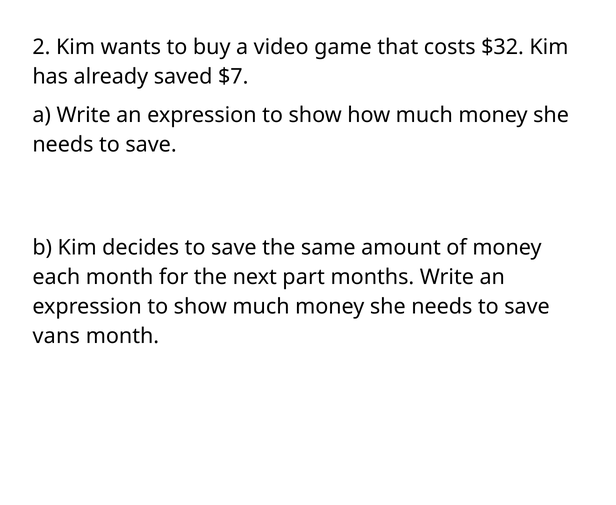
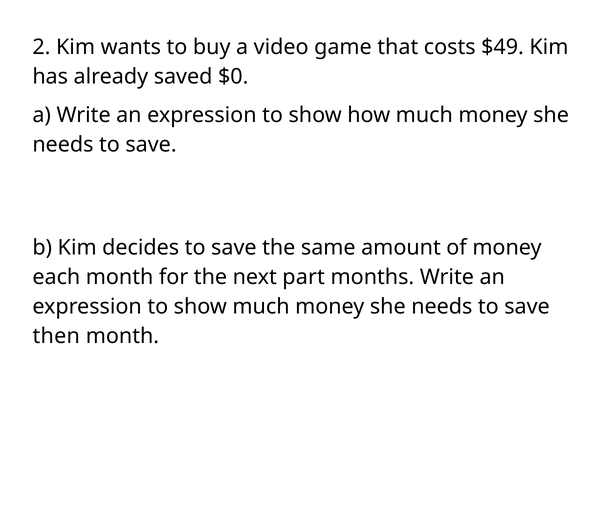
$32: $32 -> $49 (503, 47)
$7: $7 -> $0 (233, 76)
vans: vans -> then (56, 336)
